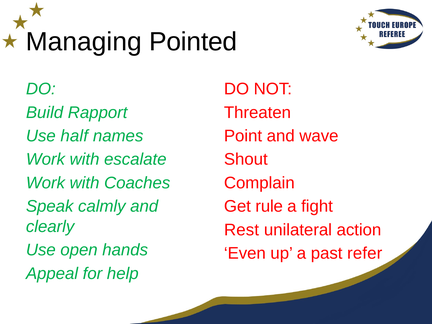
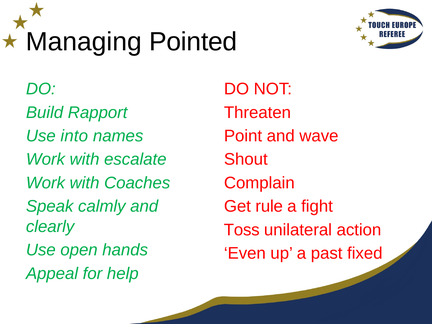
half: half -> into (74, 136)
Rest: Rest -> Toss (242, 230)
refer: refer -> fixed (365, 253)
